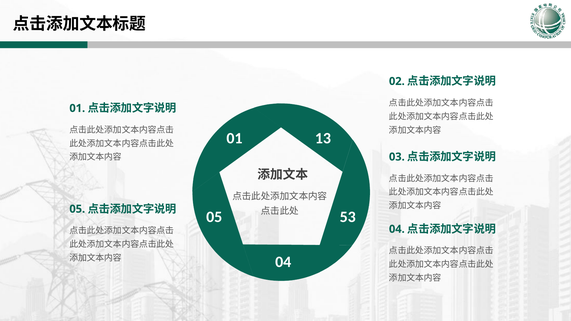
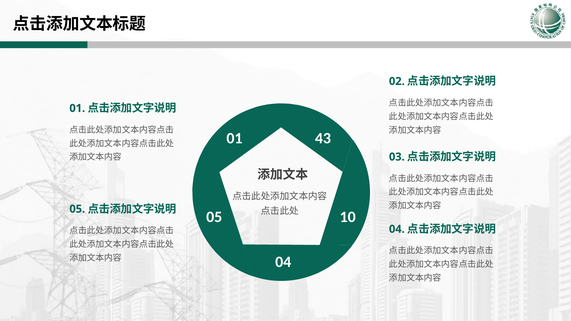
13: 13 -> 43 (323, 138)
53: 53 -> 10 (348, 217)
